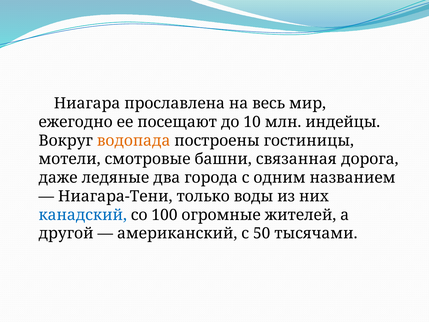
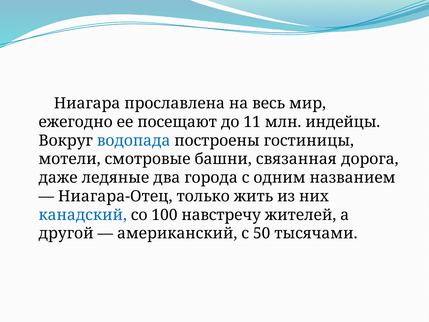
10: 10 -> 11 (252, 122)
водопада colour: orange -> blue (134, 140)
Ниагара-Тени: Ниагара-Тени -> Ниагара-Отец (115, 196)
воды: воды -> жить (253, 196)
огромные: огромные -> навстречу (221, 215)
